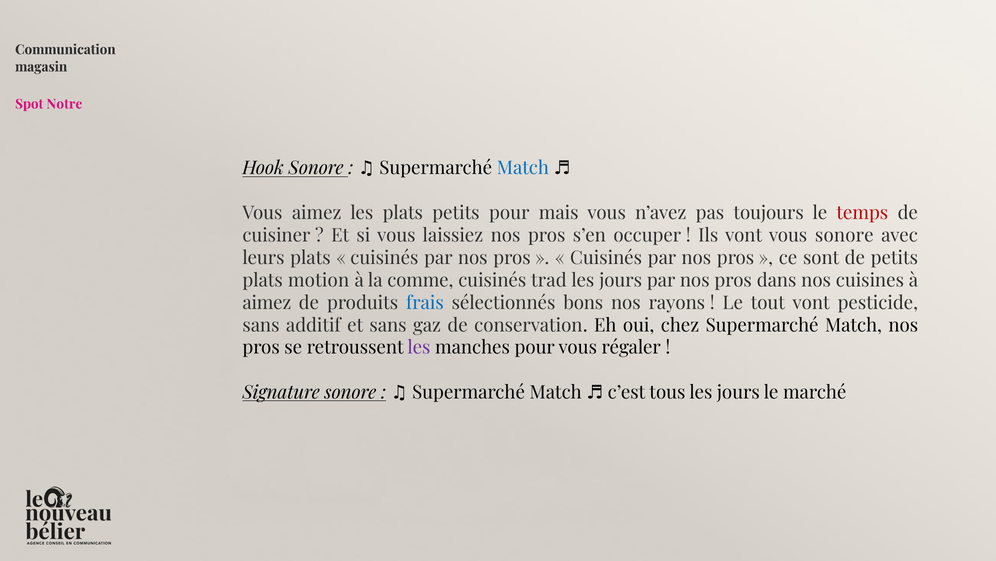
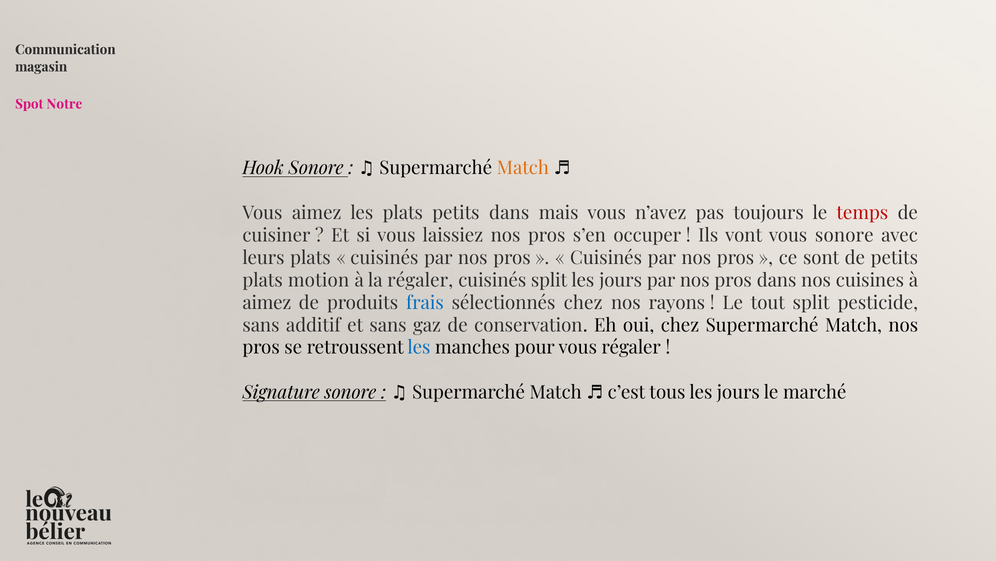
Match colour: blue -> orange (523, 168)
petits pour: pour -> dans (509, 213)
la comme: comme -> régaler (420, 280)
cuisinés trad: trad -> split (549, 280)
sélectionnés bons: bons -> chez (583, 303)
tout vont: vont -> split (811, 303)
les colour: purple -> blue (419, 347)
